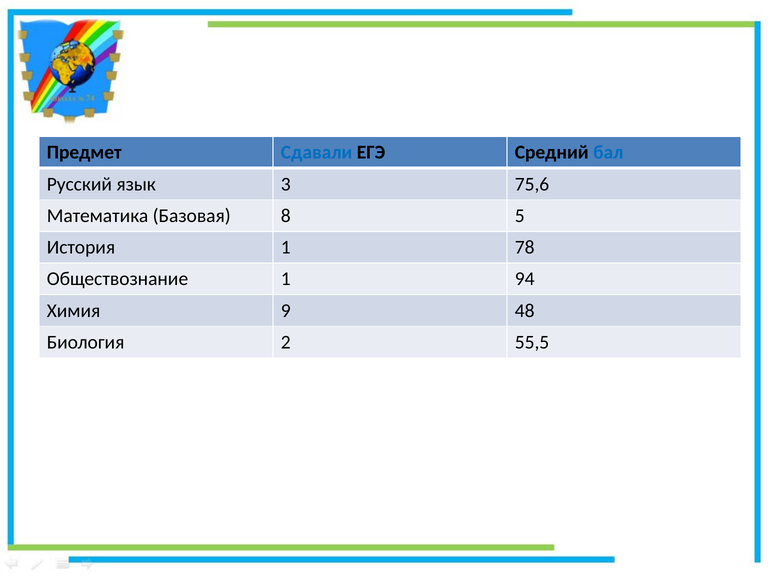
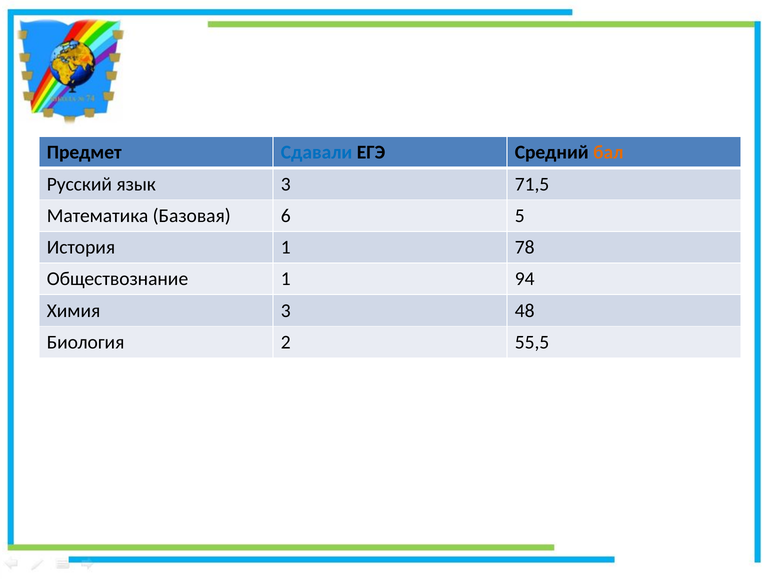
бал colour: blue -> orange (608, 153)
75,6: 75,6 -> 71,5 (532, 184)
8: 8 -> 6 (286, 216)
Химия 9: 9 -> 3 (286, 311)
